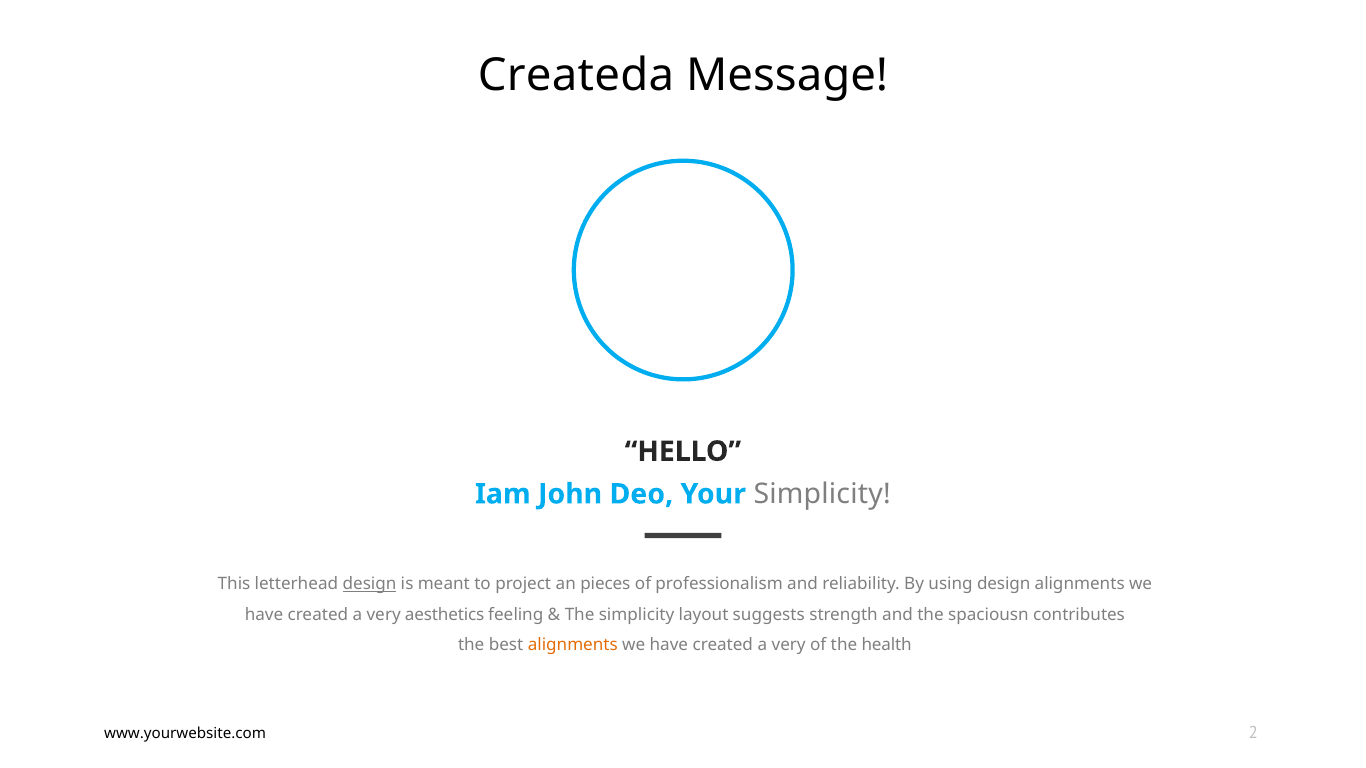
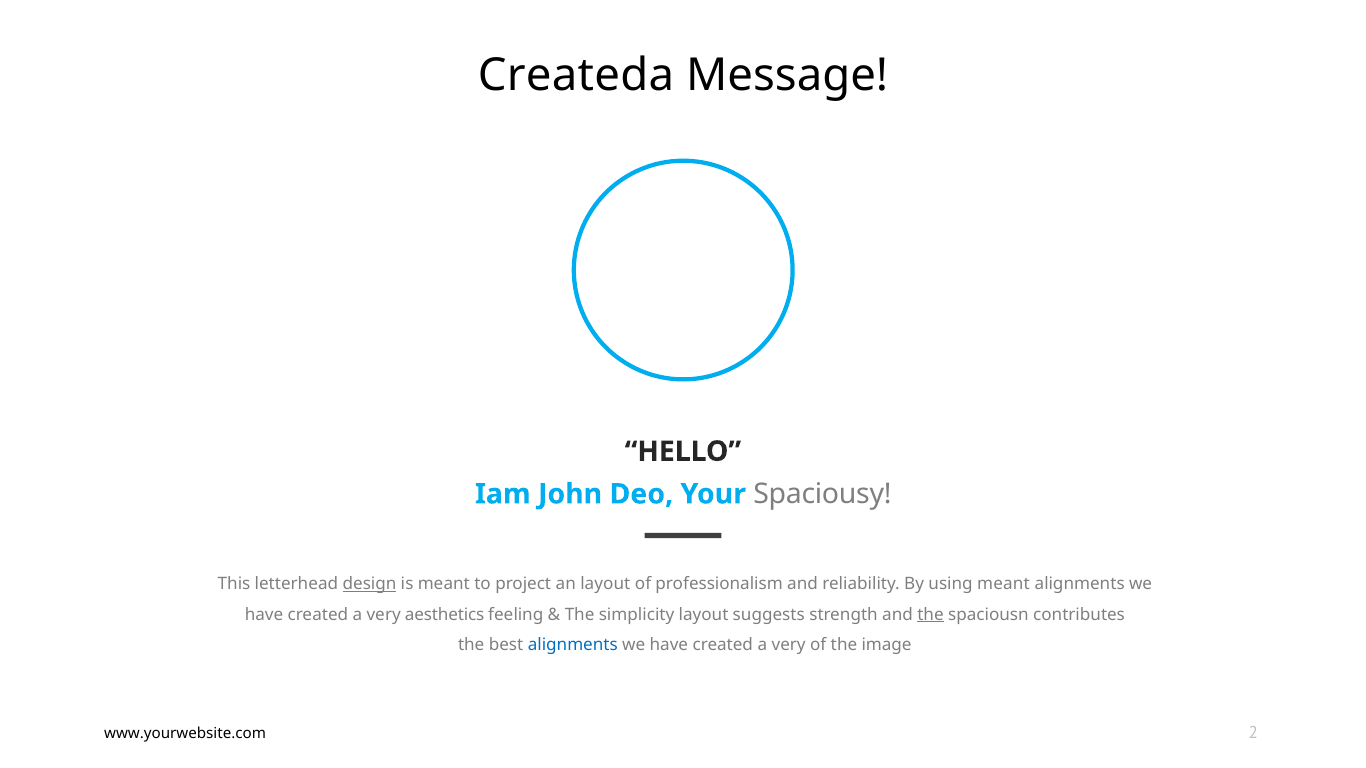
Your Simplicity: Simplicity -> Spaciousy (822, 494)
an pieces: pieces -> layout (605, 584)
using design: design -> meant (1004, 584)
the underline: none -> present (930, 615)
alignments colour: orange -> blue (573, 646)
health: health -> image (887, 646)
